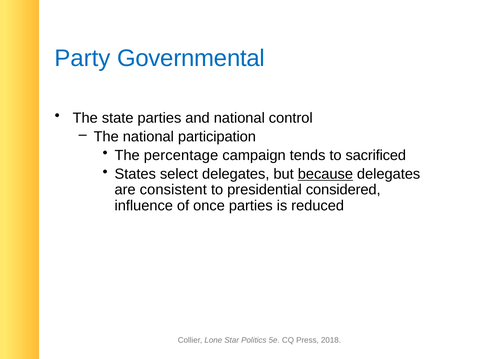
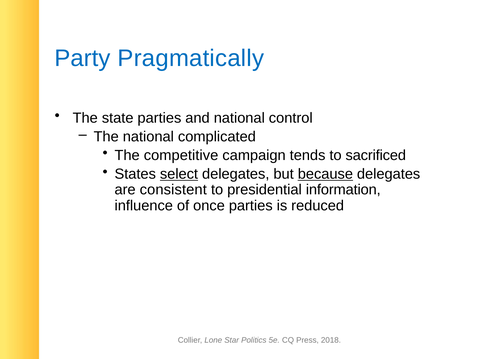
Governmental: Governmental -> Pragmatically (191, 58)
participation: participation -> complicated (217, 137)
percentage: percentage -> competitive (181, 155)
select underline: none -> present (179, 174)
considered: considered -> information (343, 190)
